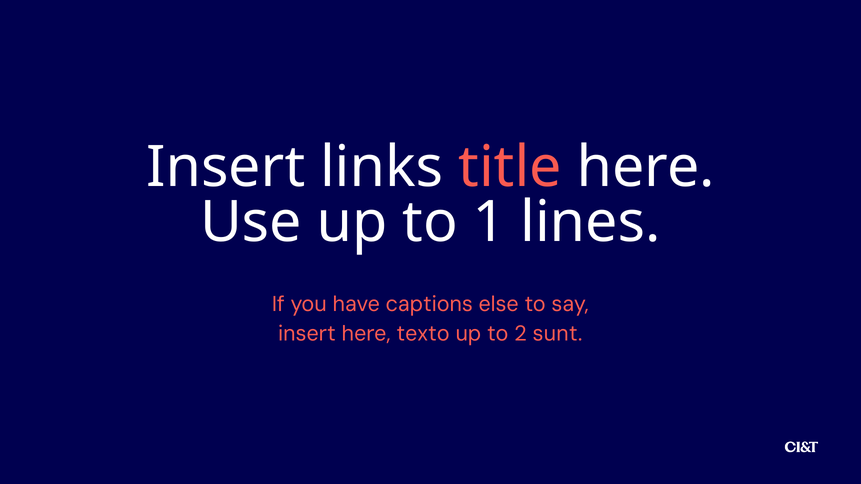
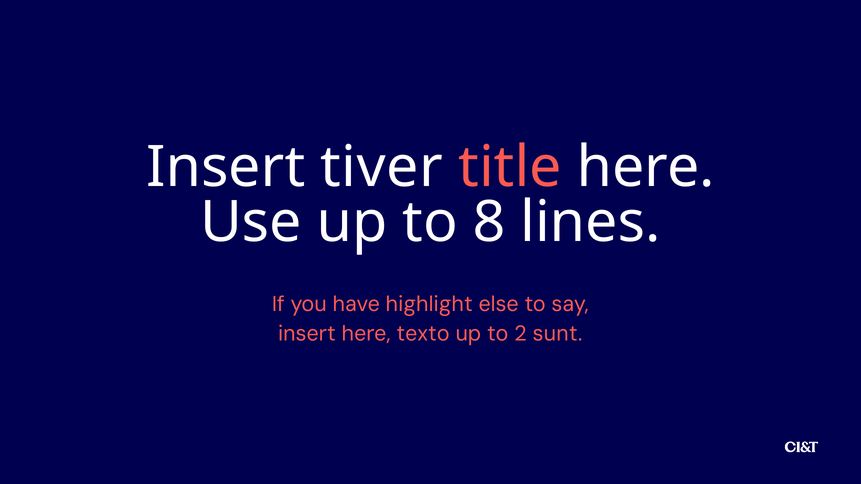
links: links -> tiver (381, 167)
1: 1 -> 8 (489, 222)
captions: captions -> highlight (429, 304)
